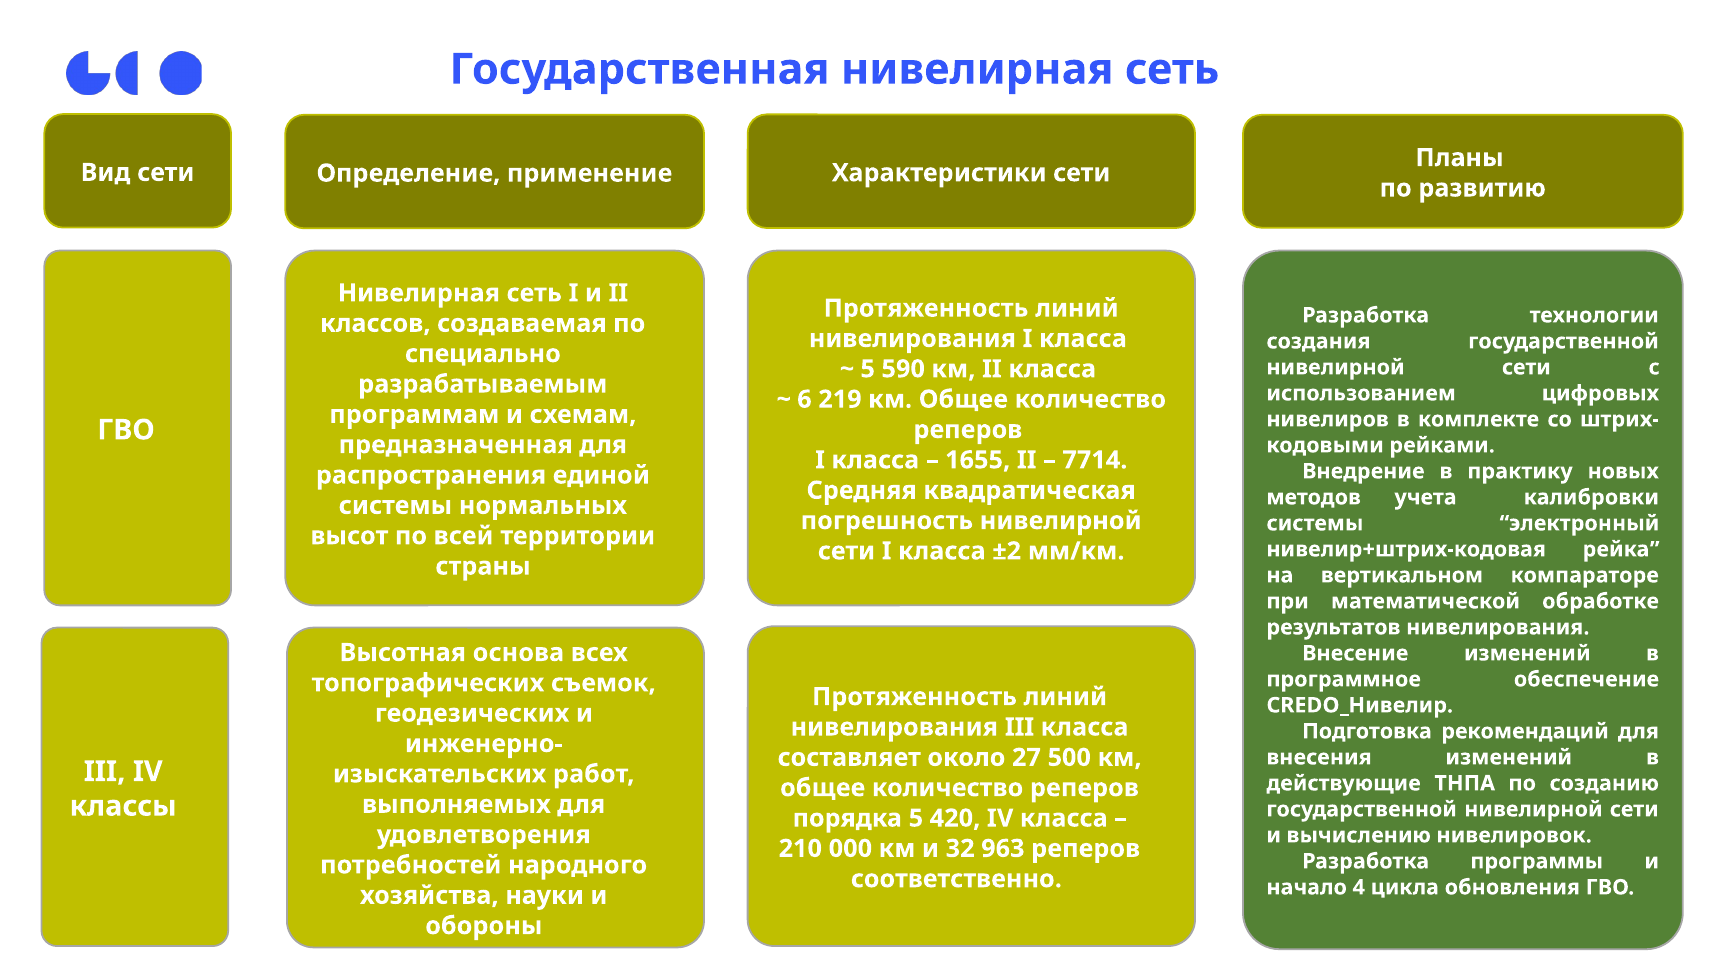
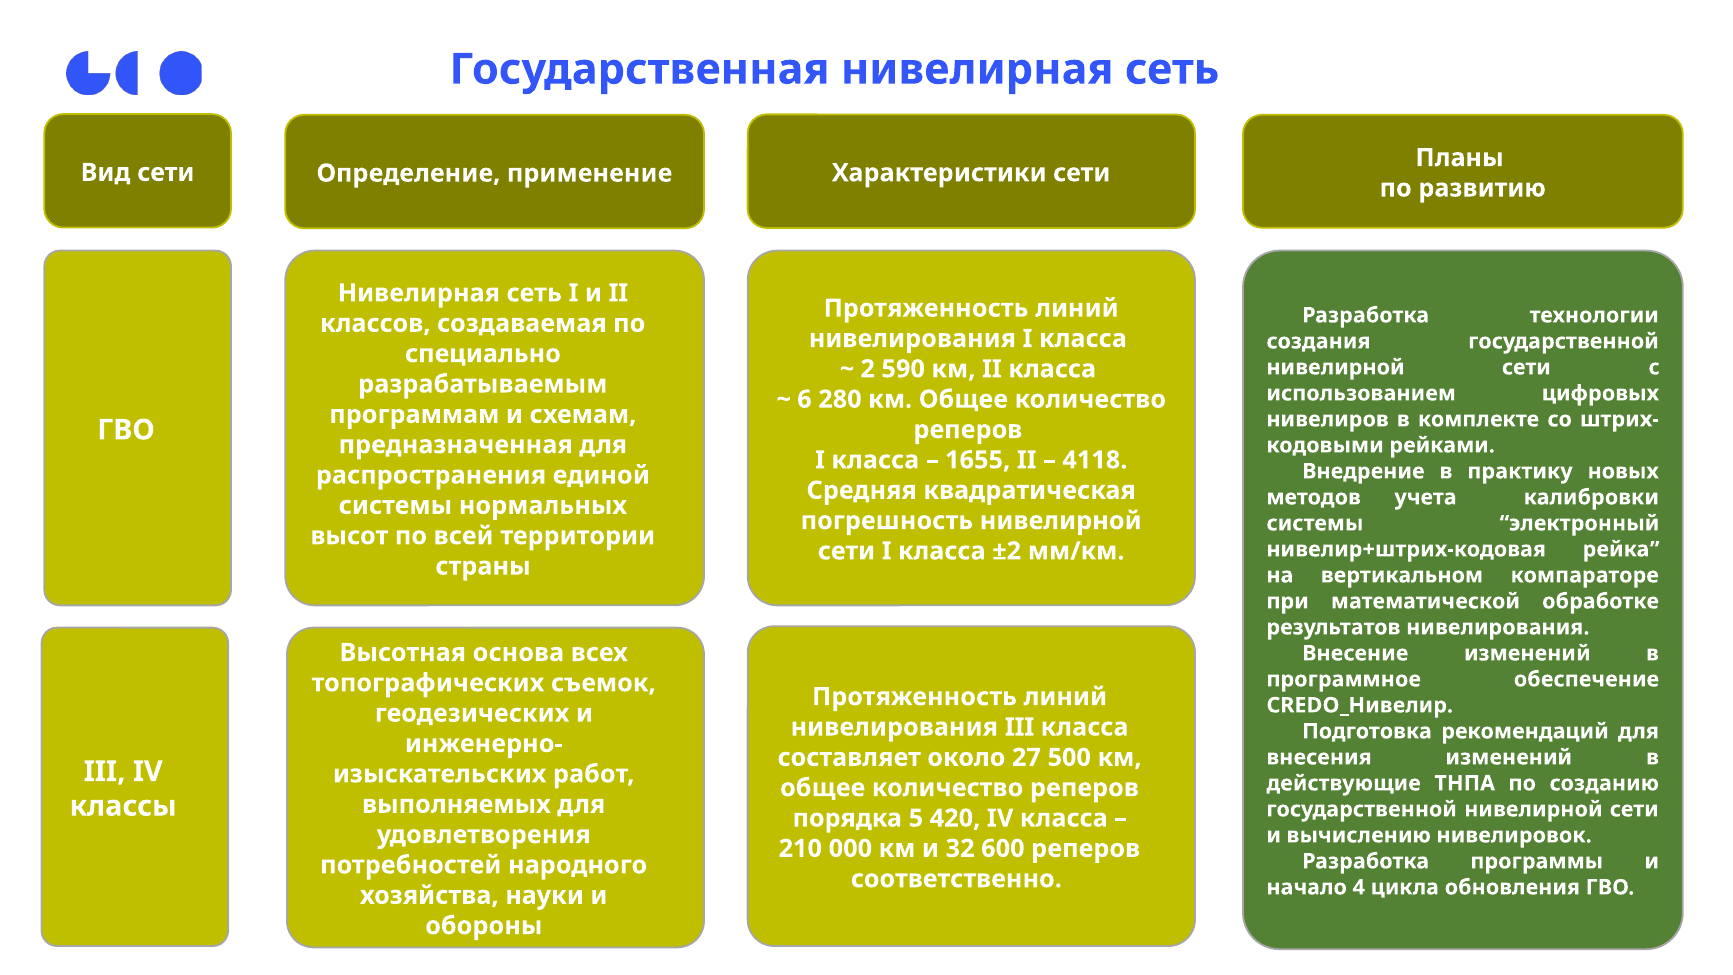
5: 5 -> 2 (868, 369)
219: 219 -> 280 (840, 399)
7714: 7714 -> 4118 (1095, 460)
963: 963 -> 600 (1003, 848)
